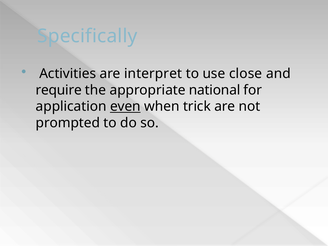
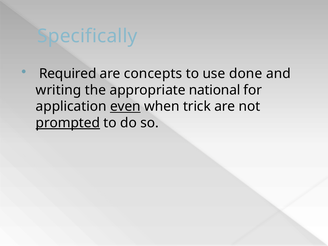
Activities: Activities -> Required (68, 74)
interpret: interpret -> concepts (153, 74)
close: close -> done (246, 74)
require: require -> writing (59, 90)
prompted underline: none -> present (68, 123)
